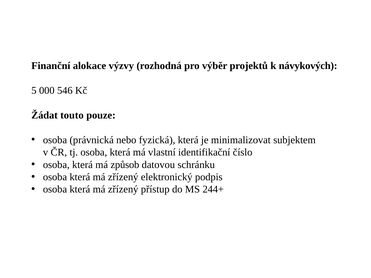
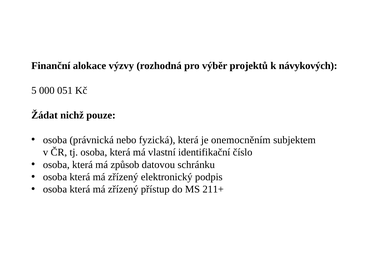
546: 546 -> 051 (65, 91)
touto: touto -> nichž (72, 115)
minimalizovat: minimalizovat -> onemocněním (241, 140)
244+: 244+ -> 211+ (213, 190)
